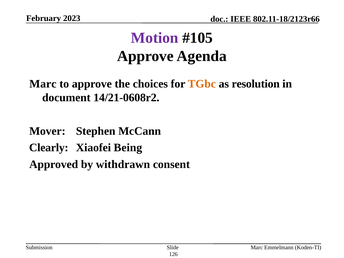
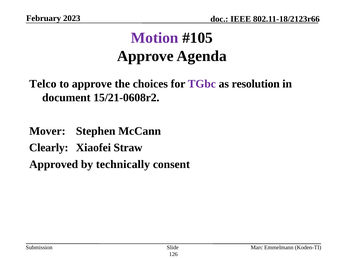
Marc: Marc -> Telco (43, 84)
TGbc colour: orange -> purple (202, 84)
14/21-0608r2: 14/21-0608r2 -> 15/21-0608r2 (126, 98)
Being: Being -> Straw (128, 148)
withdrawn: withdrawn -> technically (123, 164)
